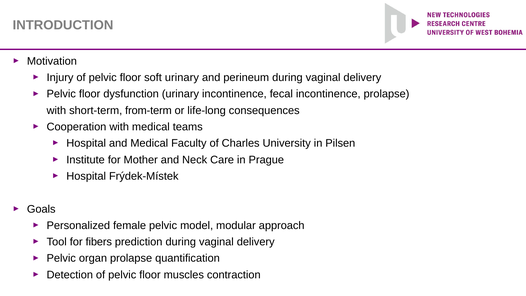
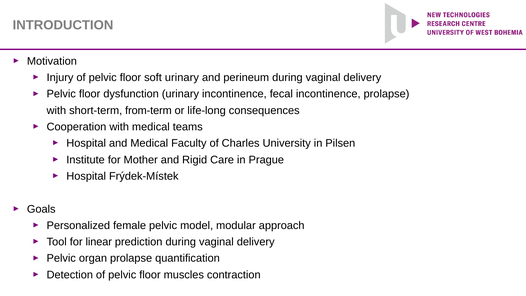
Neck: Neck -> Rigid (195, 160)
fibers: fibers -> linear (99, 242)
